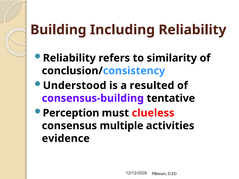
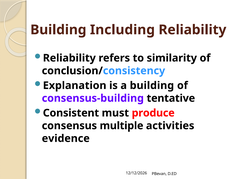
Understood: Understood -> Explanation (75, 86)
a resulted: resulted -> building (152, 86)
Perception: Perception -> Consistent (71, 113)
clueless: clueless -> produce (153, 113)
